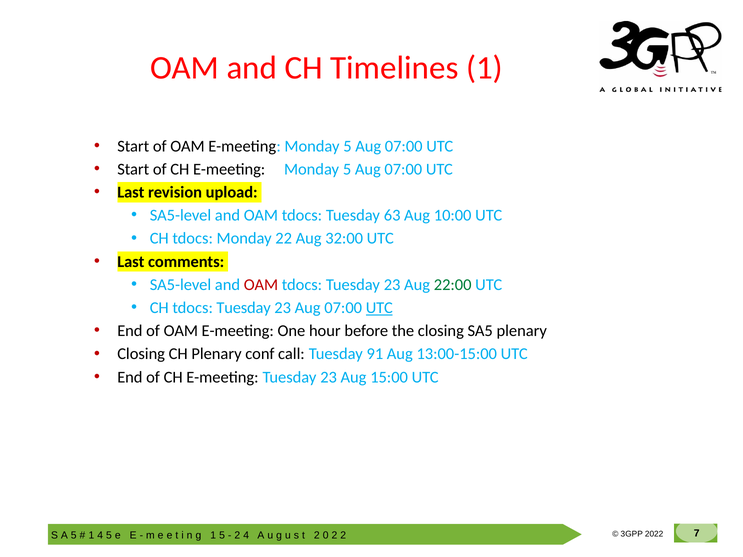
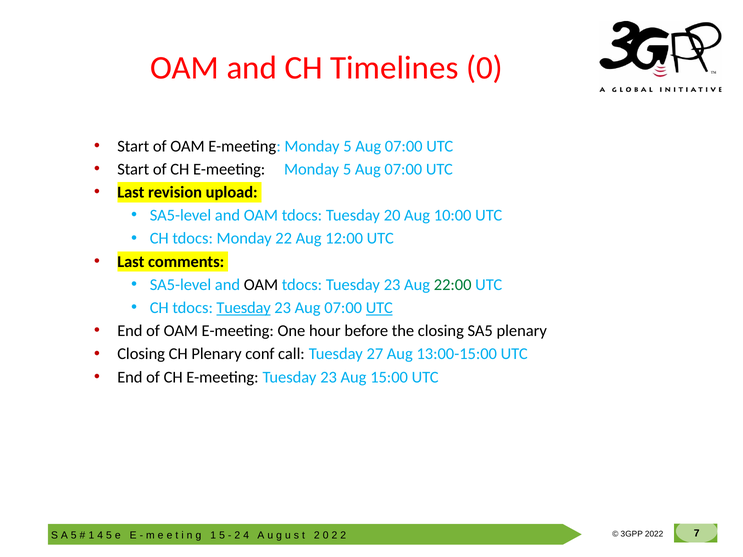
Timelines 1: 1 -> 0 (485, 68)
63: 63 -> 20 (392, 216)
32:00: 32:00 -> 12:00 (344, 239)
OAM colour: red -> black (261, 285)
Tuesday underline: none -> present (244, 308)
91: 91 -> 27 (375, 354)
